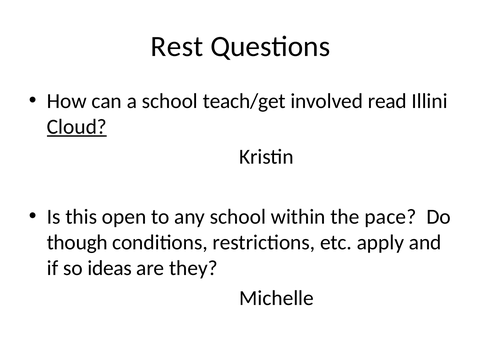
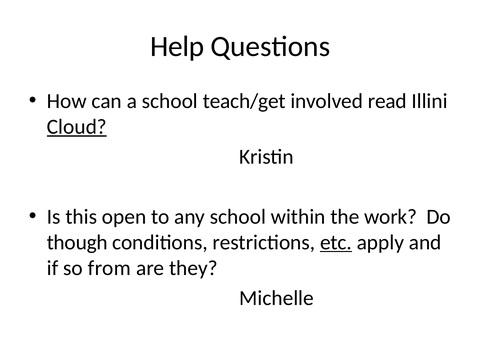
Rest: Rest -> Help (177, 47)
pace: pace -> work (391, 216)
etc underline: none -> present (336, 242)
ideas: ideas -> from (109, 268)
